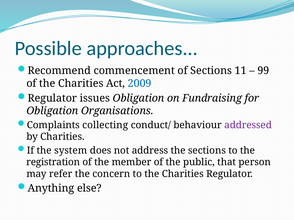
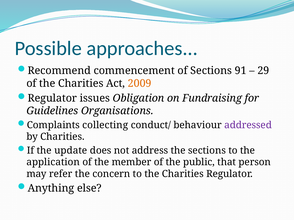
11: 11 -> 91 (241, 71)
99: 99 -> 29 (263, 71)
2009 colour: blue -> orange (140, 84)
Obligation: Obligation -> Guidelines (52, 111)
system: system -> update (71, 151)
registration: registration -> application (53, 162)
